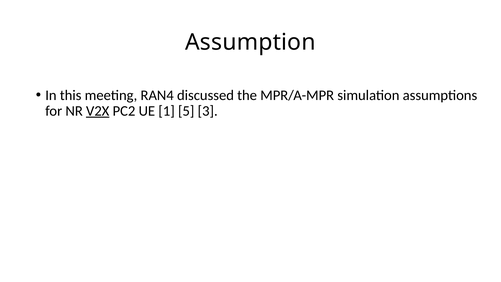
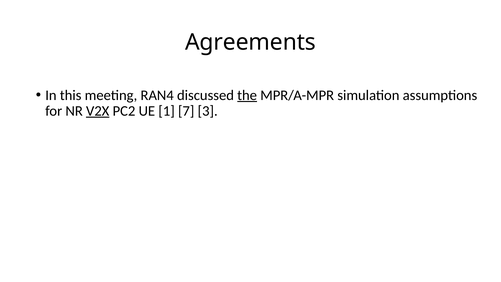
Assumption: Assumption -> Agreements (251, 42)
the underline: none -> present (247, 95)
5: 5 -> 7 (186, 111)
